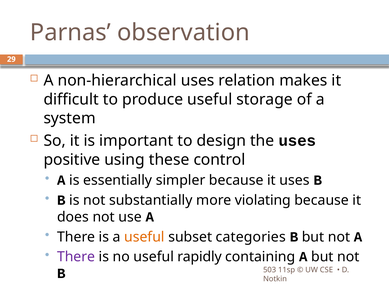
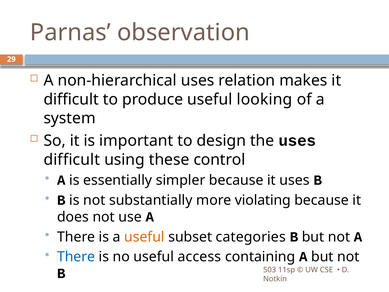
storage: storage -> looking (264, 99)
positive: positive -> difficult (72, 159)
There colour: purple -> blue (76, 256)
rapidly: rapidly -> access (199, 256)
